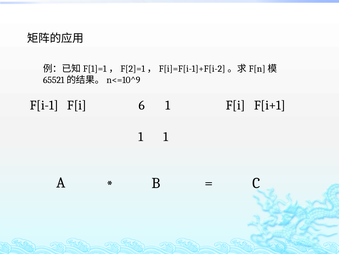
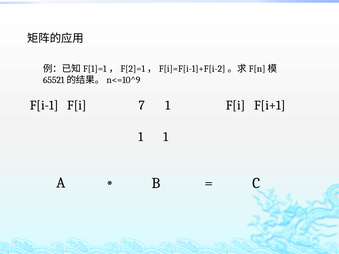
6: 6 -> 7 (142, 105)
